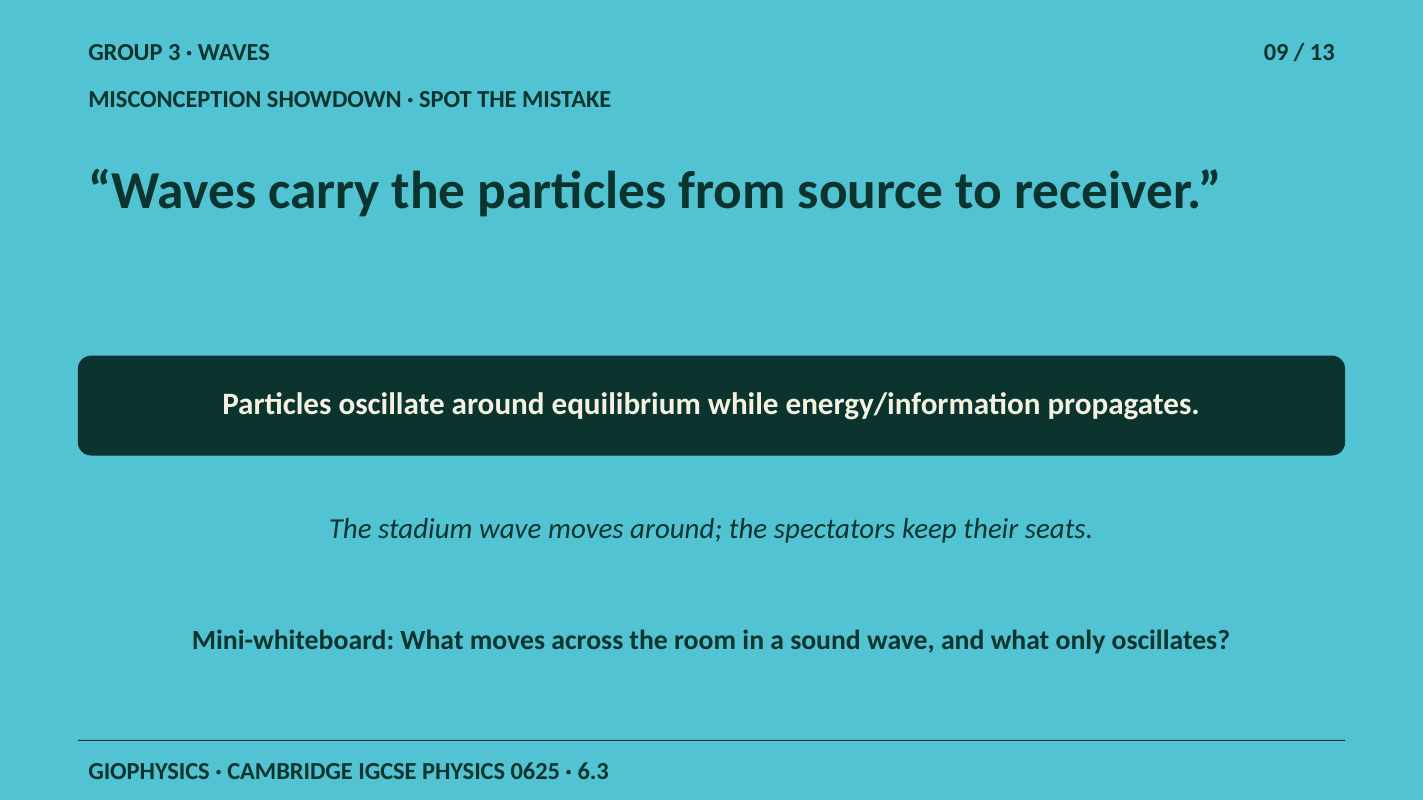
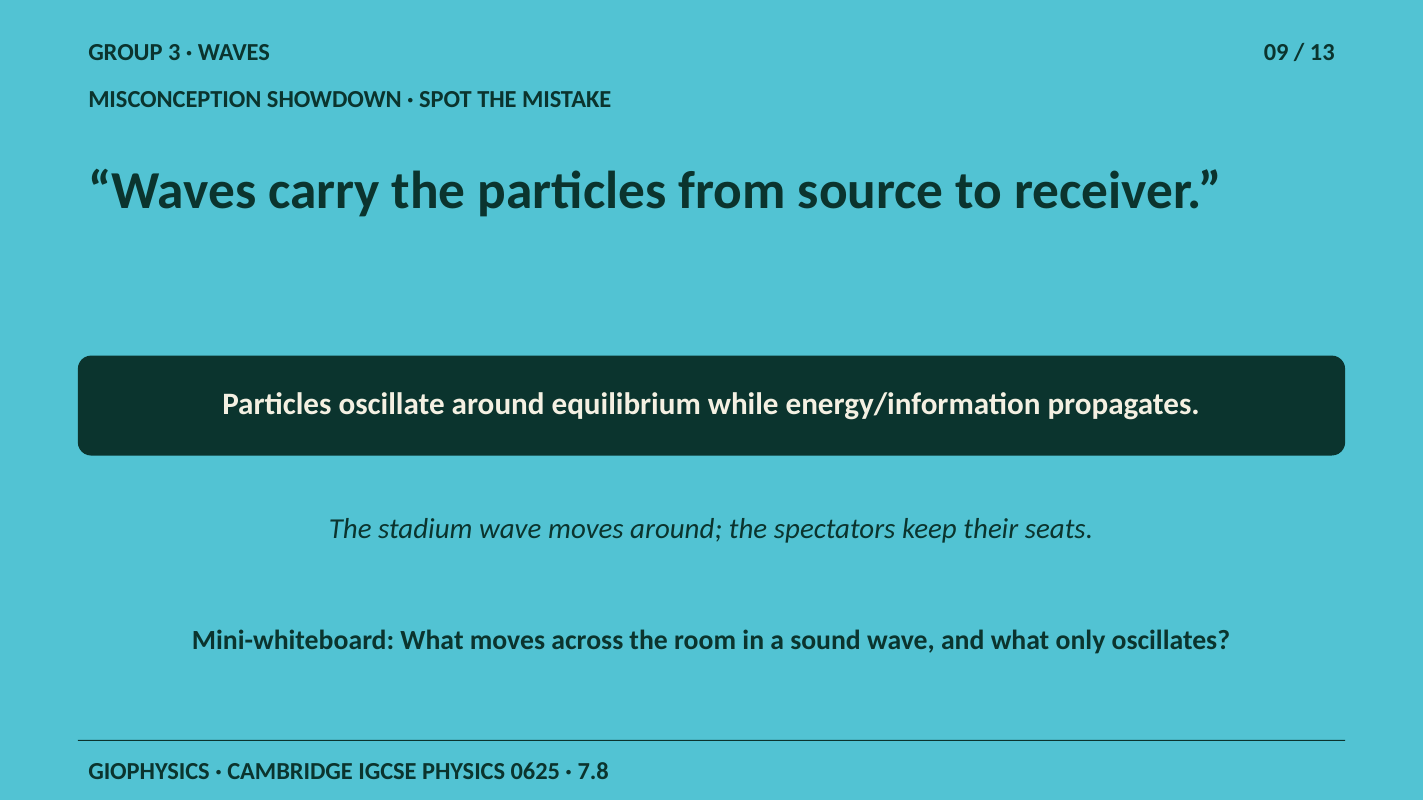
6.3: 6.3 -> 7.8 (593, 772)
